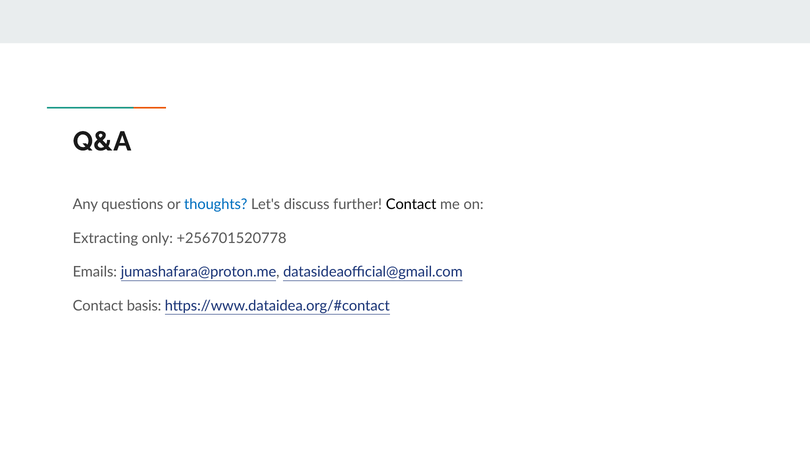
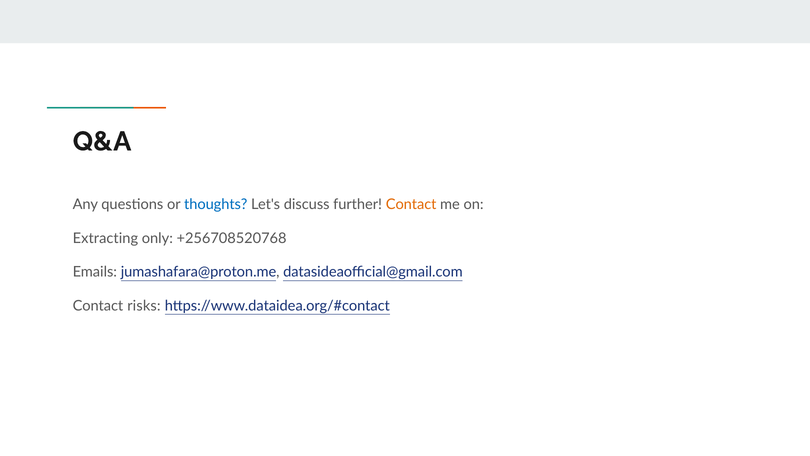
Contact colour: black -> orange (411, 204)
+256701520778: +256701520778 -> +256708520768 (232, 238)
basis: basis -> risks (144, 305)
